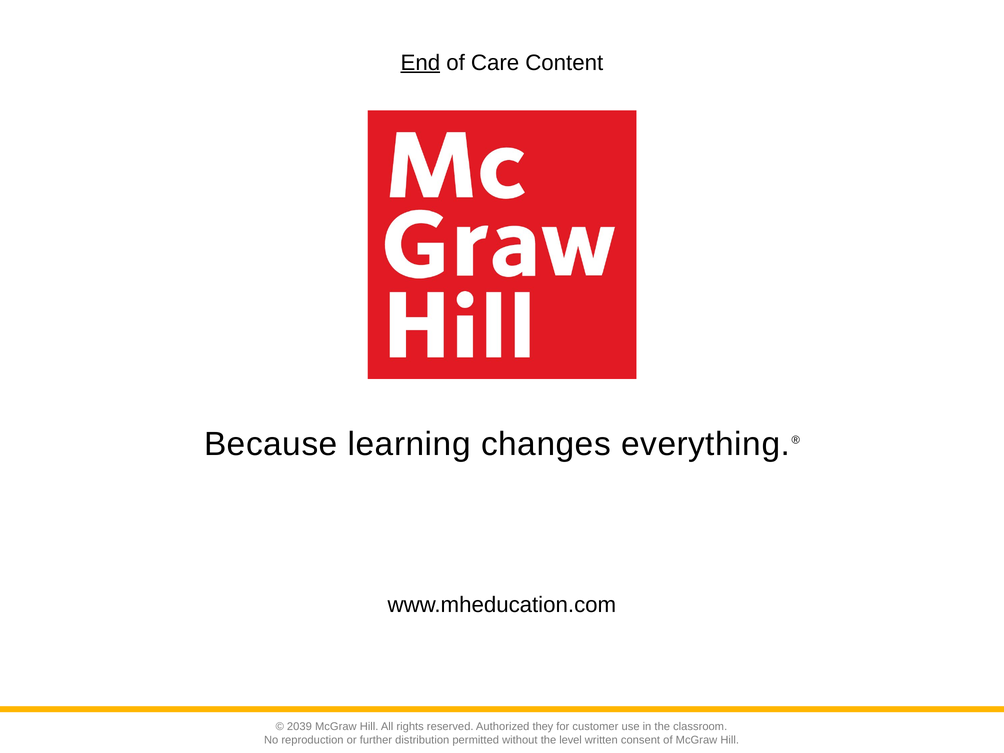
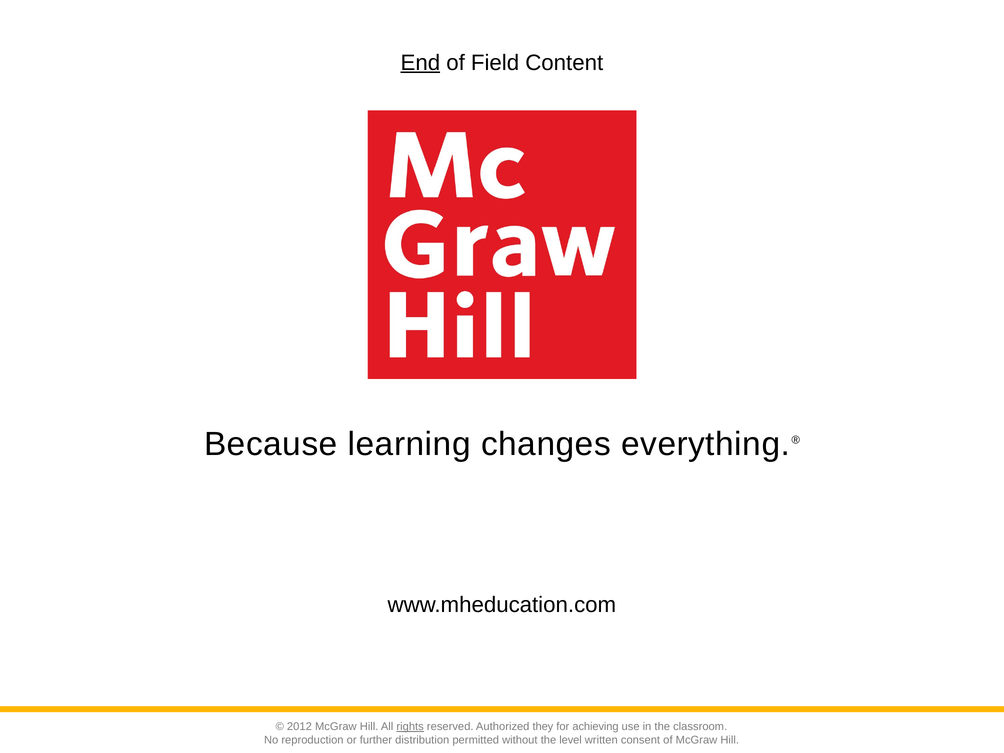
Care: Care -> Field (495, 63)
2039: 2039 -> 2012 (299, 727)
rights underline: none -> present (410, 727)
customer: customer -> achieving (596, 727)
